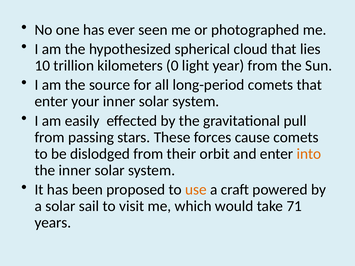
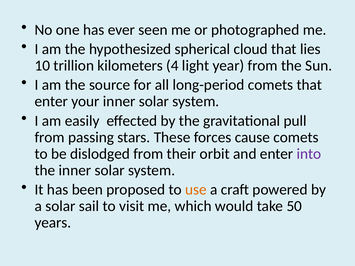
0: 0 -> 4 (172, 66)
into colour: orange -> purple (309, 154)
71: 71 -> 50 (294, 206)
